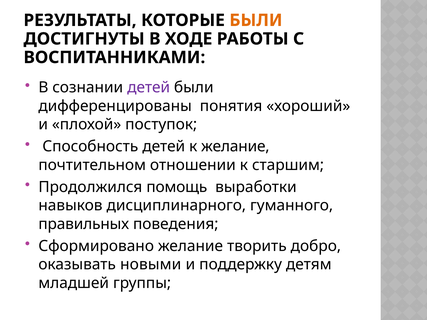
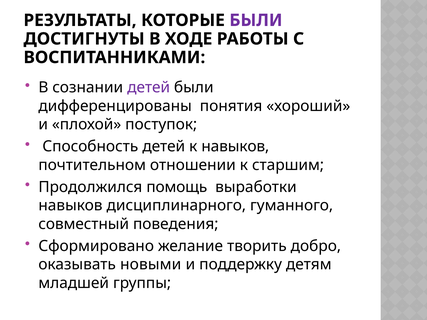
БЫЛИ colour: orange -> purple (256, 20)
к желание: желание -> навыков (235, 147)
правильных: правильных -> совместный (84, 224)
